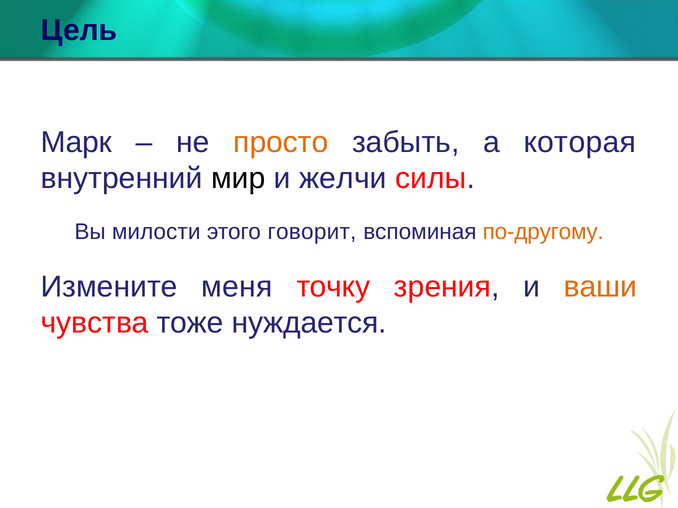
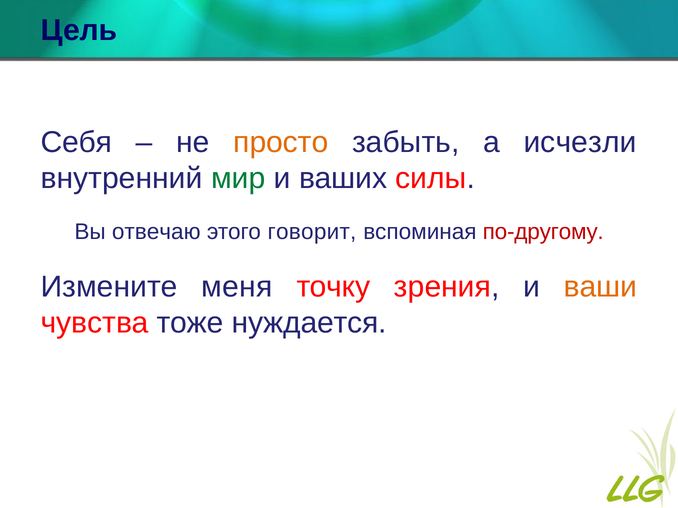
Марк: Марк -> Себя (76, 142)
которая: которая -> исчезли (580, 142)
мир colour: black -> green (238, 178)
желчи: желчи -> ваших (343, 178)
милости: милости -> отвечаю (156, 232)
по-другому colour: orange -> red (543, 232)
